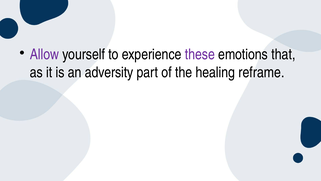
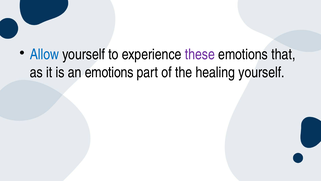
Allow colour: purple -> blue (44, 54)
an adversity: adversity -> emotions (109, 72)
healing reframe: reframe -> yourself (261, 72)
